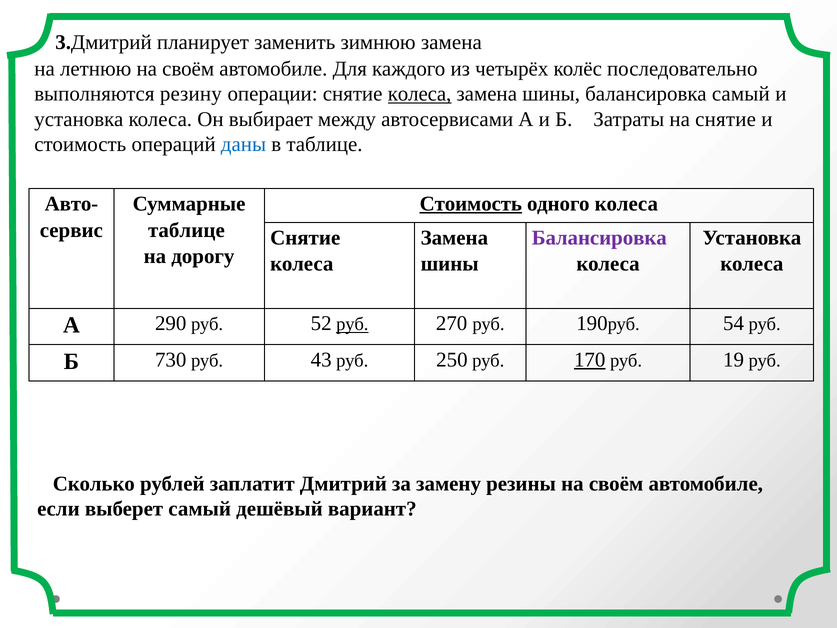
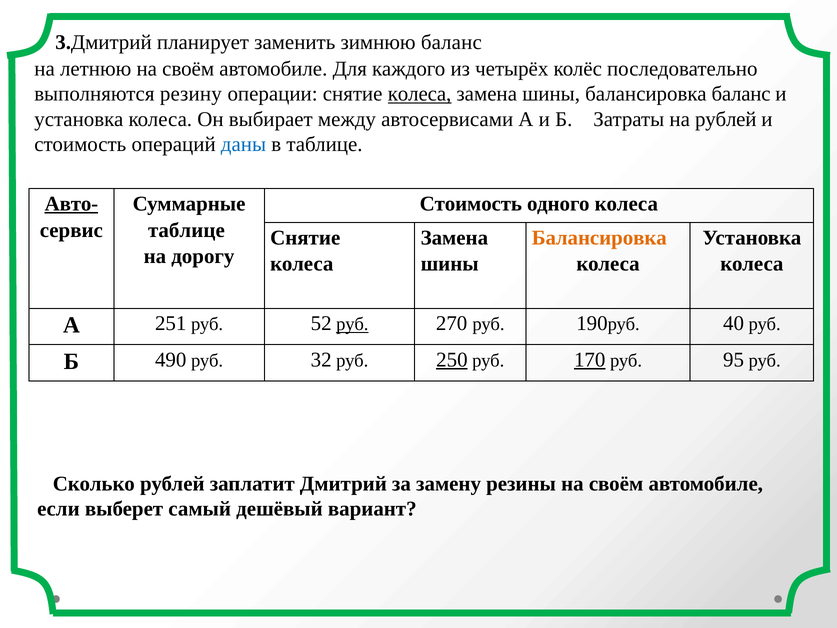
зимнюю замена: замена -> баланс (451, 42)
балансировка самый: самый -> баланс (741, 94)
на снятие: снятие -> рублей (726, 119)
Авто- underline: none -> present (71, 204)
Стоимость underline: present -> none (471, 204)
Балансировка colour: purple -> orange (599, 238)
290: 290 -> 251 (171, 323)
54: 54 -> 40 (734, 323)
730: 730 -> 490 (171, 360)
43: 43 -> 32 (321, 360)
250 underline: none -> present (452, 360)
19: 19 -> 95 (734, 360)
